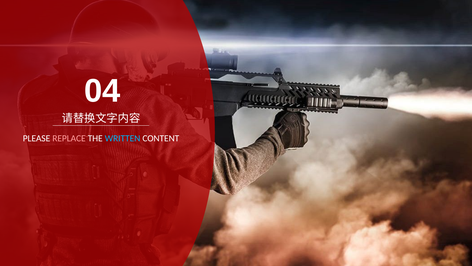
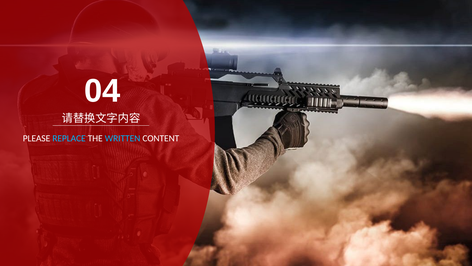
REPLACE colour: pink -> light blue (69, 138)
